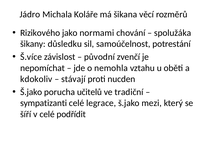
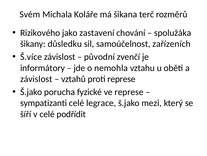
Jádro: Jádro -> Svém (30, 14)
věcí: věcí -> terč (147, 14)
normami: normami -> zastavení (97, 33)
potrestání: potrestání -> zařízeních (171, 44)
nepomíchat: nepomíchat -> informátory (43, 68)
kdokoliv: kdokoliv -> závislost (36, 79)
stávají: stávají -> vztahů (73, 79)
proti nucden: nucden -> represe (121, 79)
učitelů: učitelů -> fyzické (89, 92)
ve tradiční: tradiční -> represe (129, 92)
